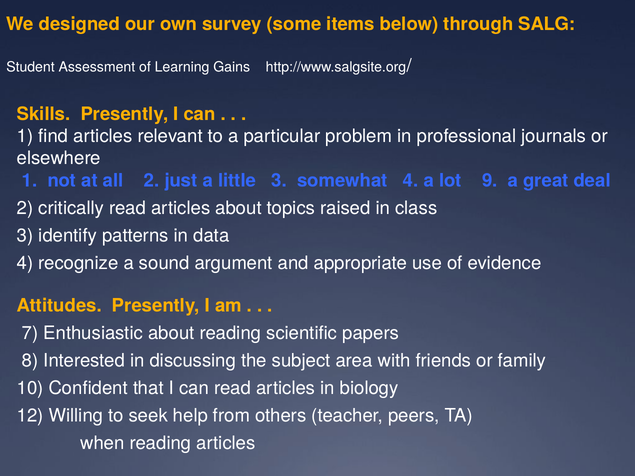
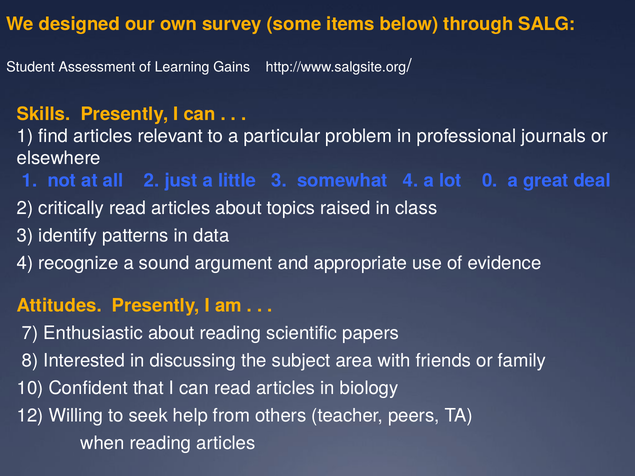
9: 9 -> 0 (490, 181)
